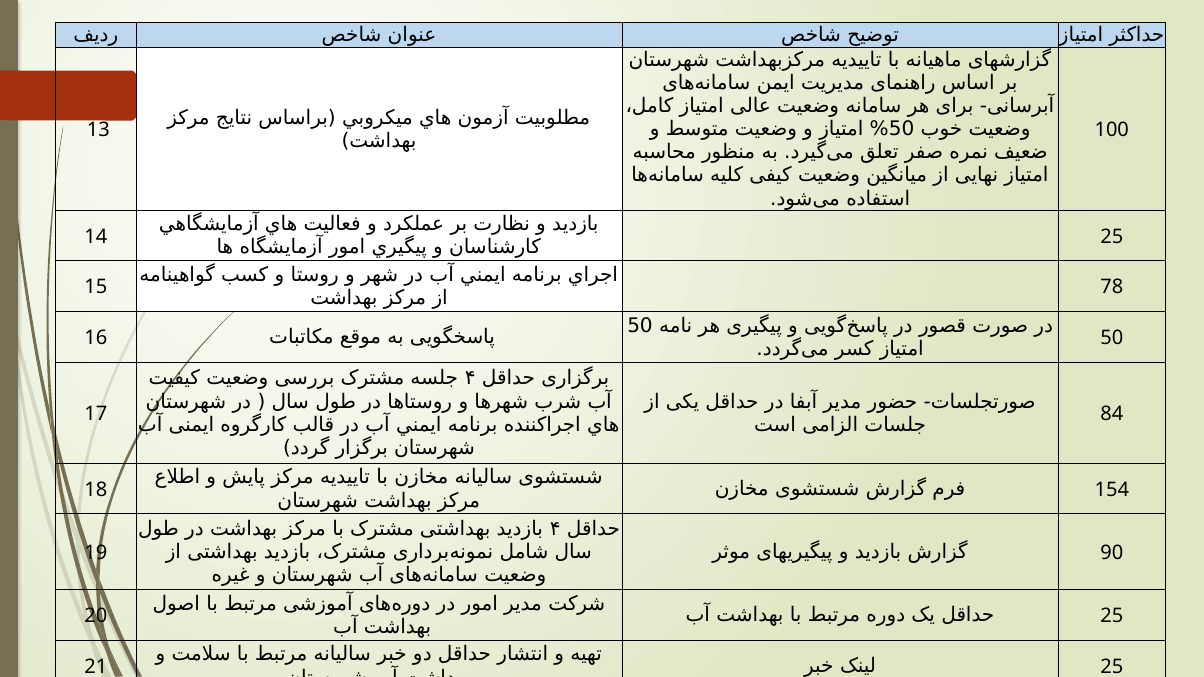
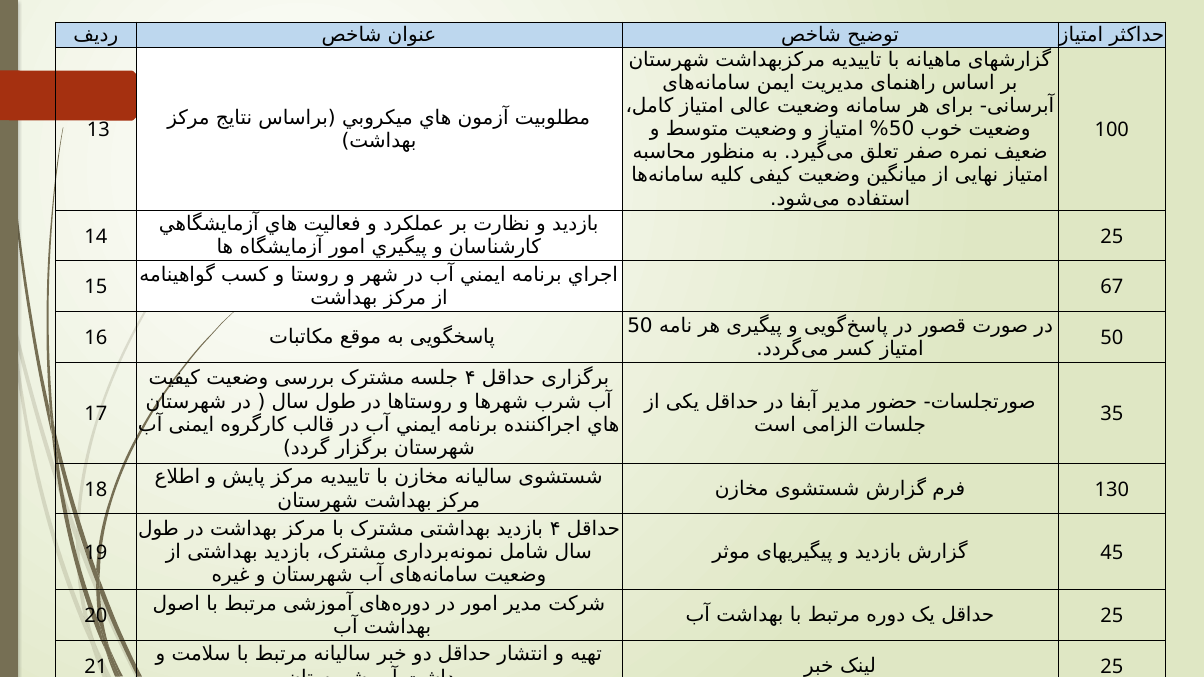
78: 78 -> 67 (1112, 287)
84: 84 -> 35 (1112, 414)
154: 154 -> 130 (1112, 490)
90: 90 -> 45 (1112, 553)
